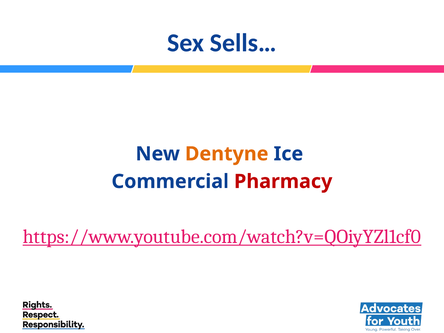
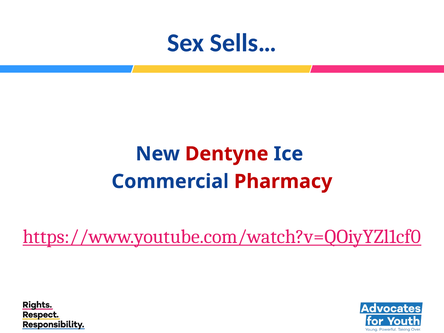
Dentyne colour: orange -> red (227, 154)
